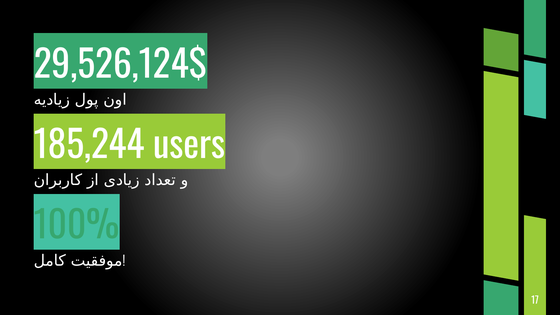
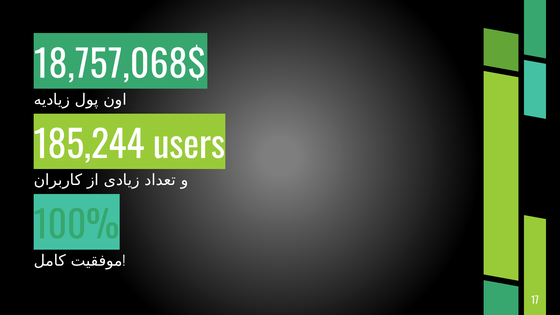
29,526,124$: 29,526,124$ -> 18,757,068$ (120, 65)
